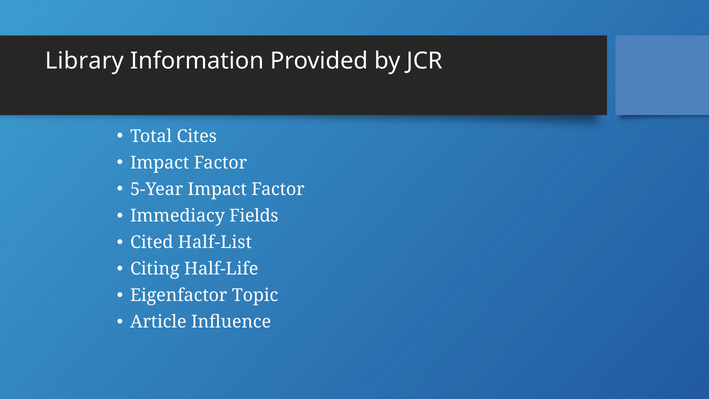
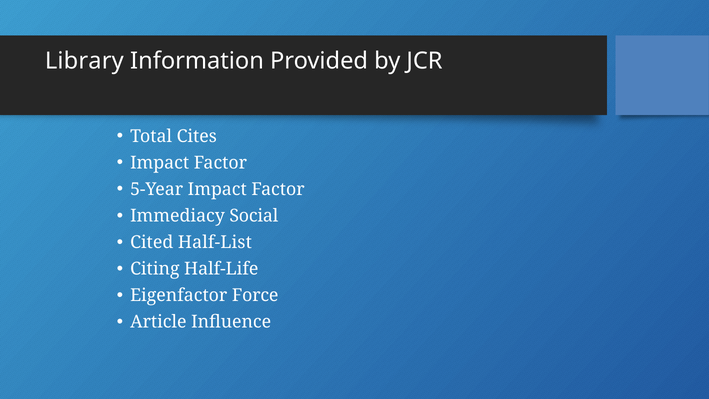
Fields: Fields -> Social (254, 216)
Topic: Topic -> Force (255, 295)
